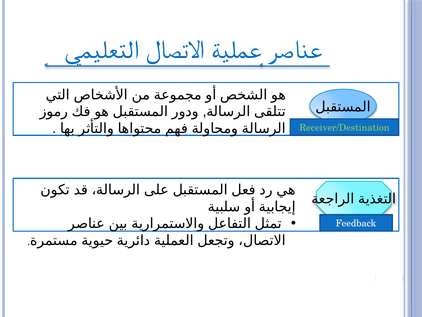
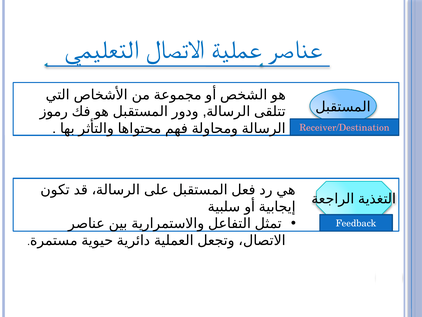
Receiver/Destination colour: light green -> pink (344, 128)
